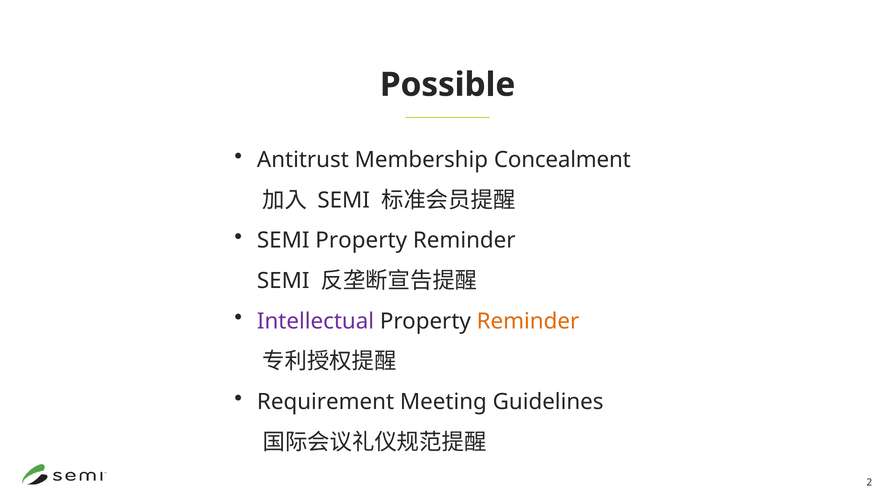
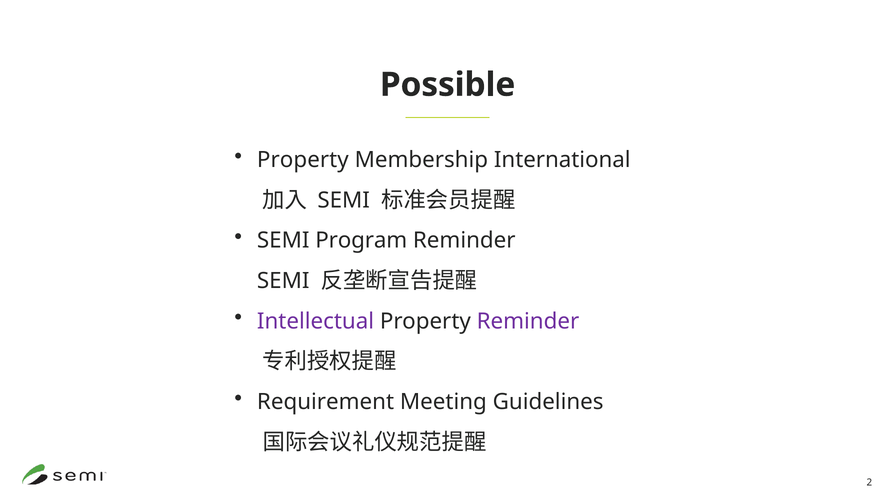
Antitrust: Antitrust -> Property (303, 160)
Concealment: Concealment -> International (562, 160)
SEMI Property: Property -> Program (361, 240)
Reminder colour: orange -> purple (528, 321)
